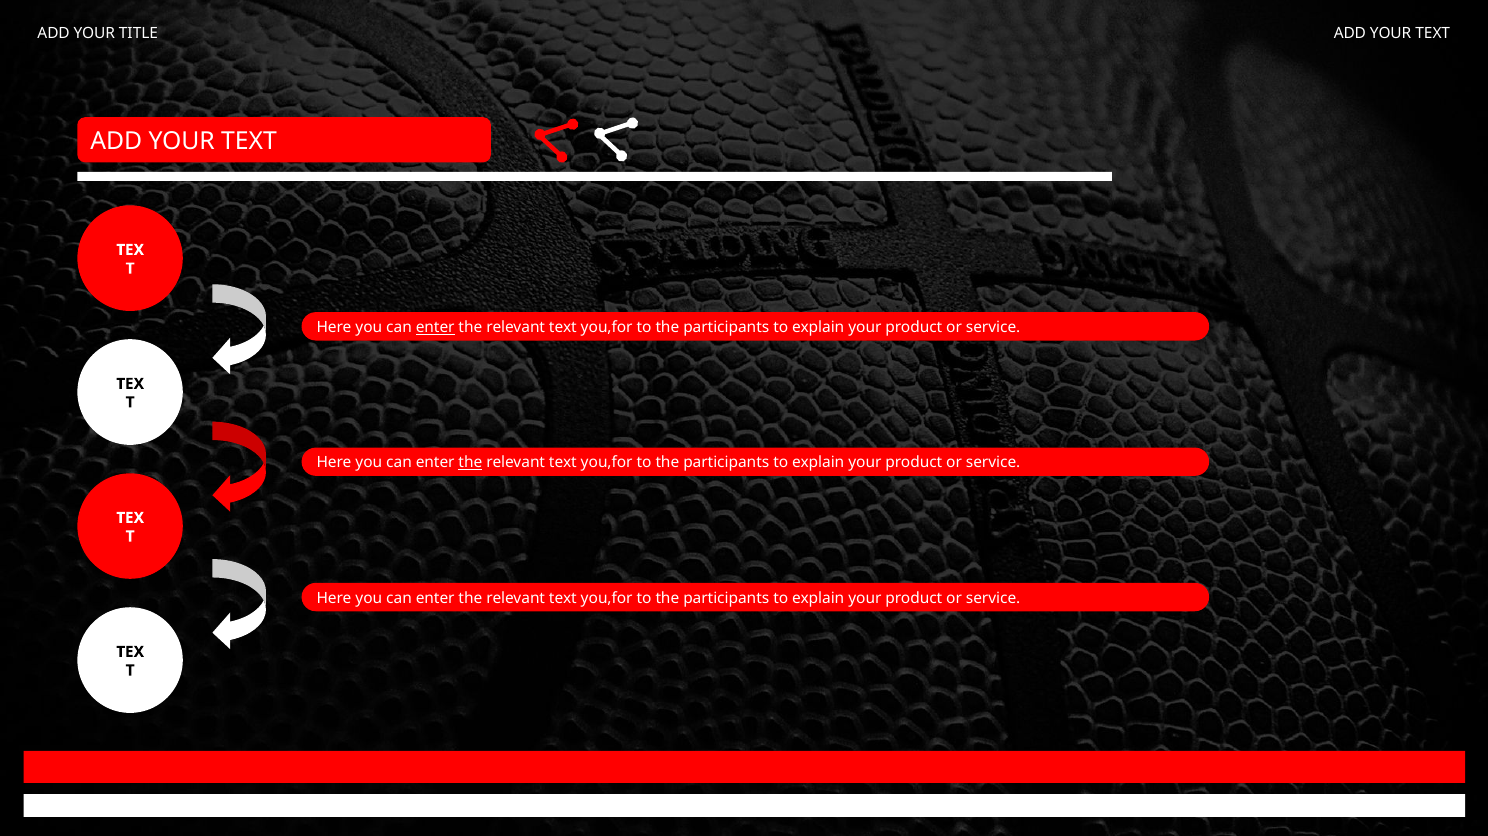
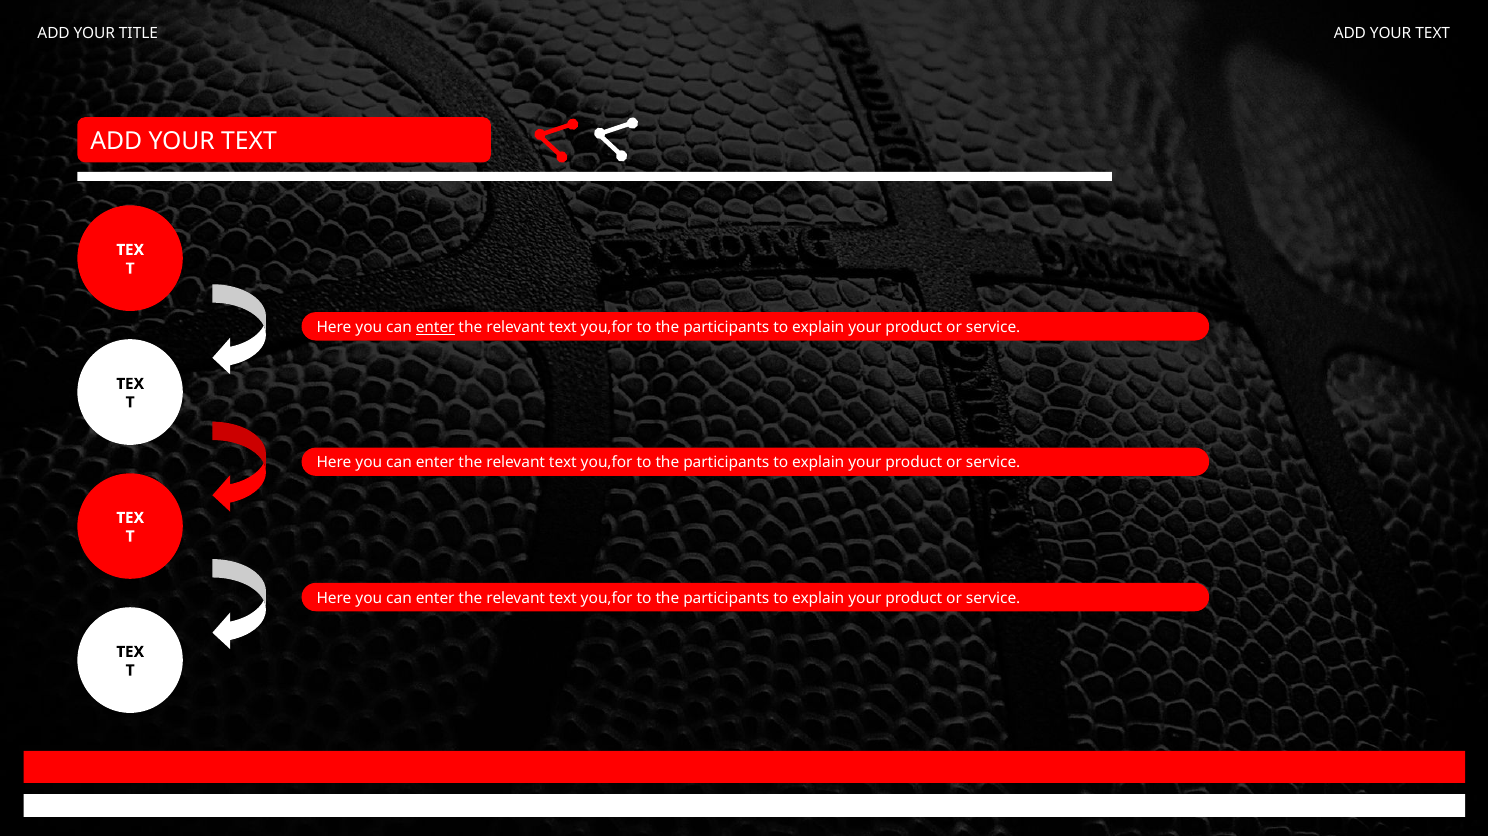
the underline: present -> none (470, 463)
